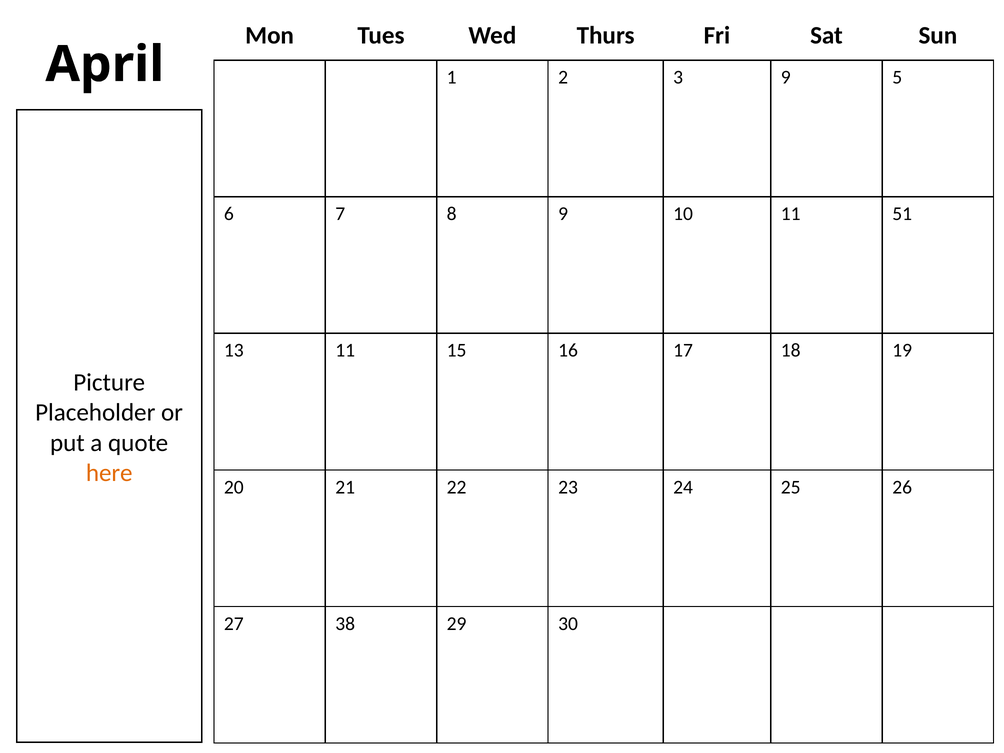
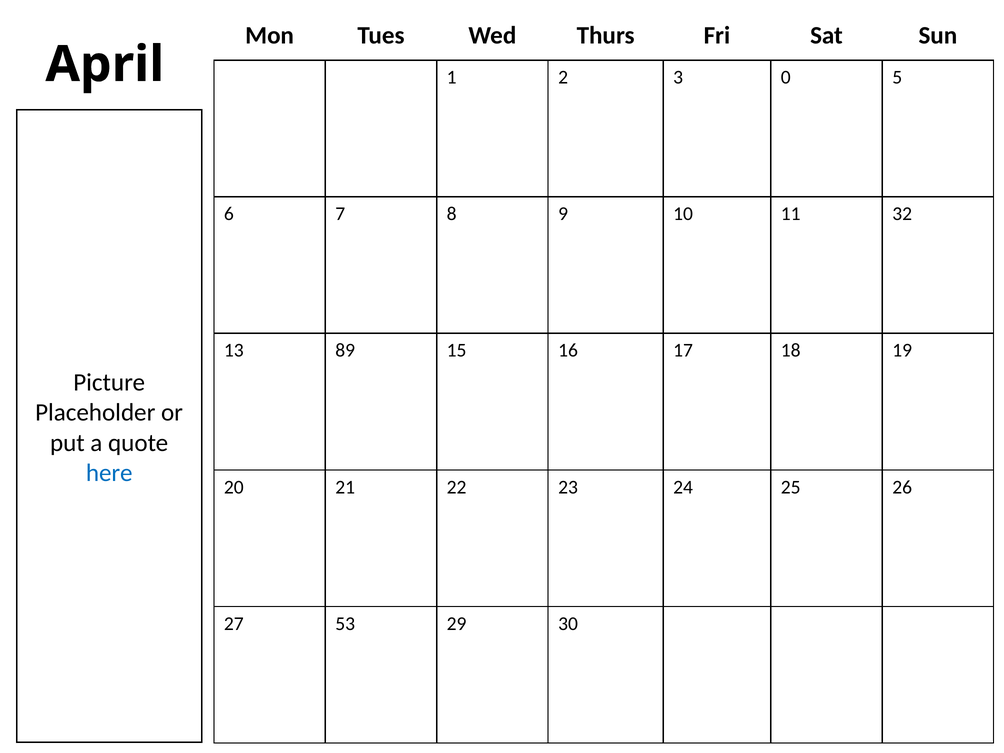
3 9: 9 -> 0 (786, 77)
51: 51 -> 32 (902, 214)
13 11: 11 -> 89 (345, 350)
here colour: orange -> blue (109, 473)
38: 38 -> 53 (345, 624)
